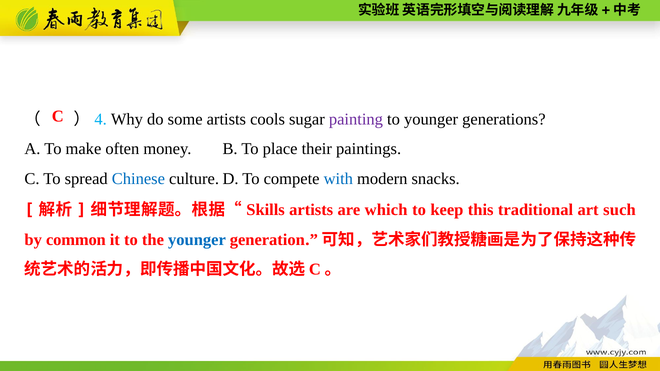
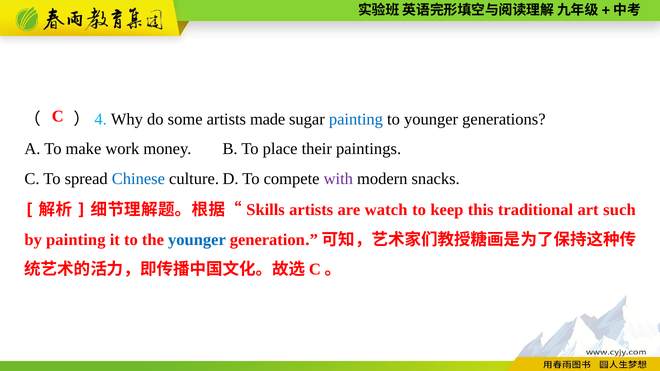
cools: cools -> made (268, 119)
painting colour: purple -> blue (356, 119)
often: often -> work (122, 149)
with colour: blue -> purple (338, 179)
which: which -> watch (386, 210)
by common: common -> painting (76, 240)
